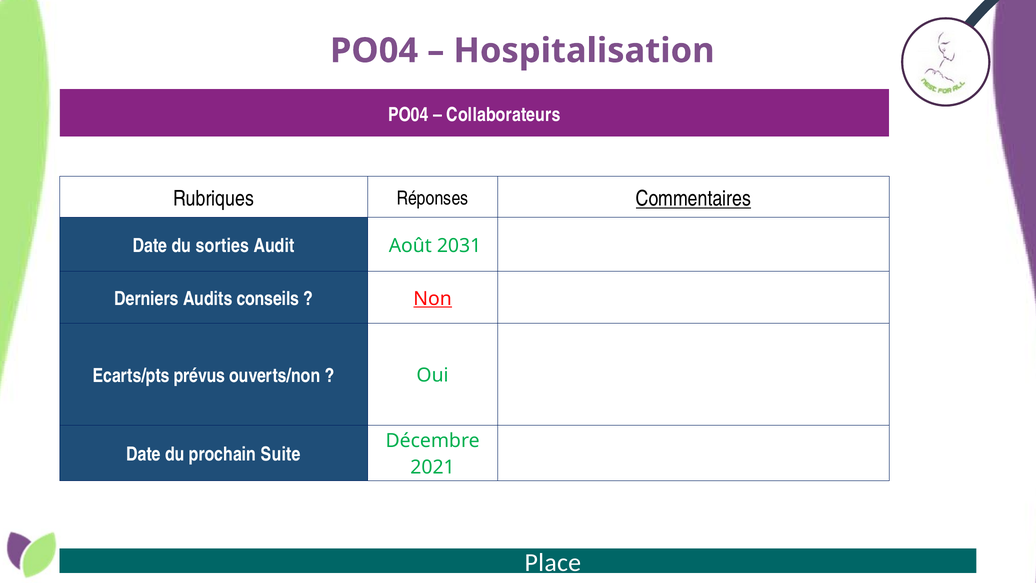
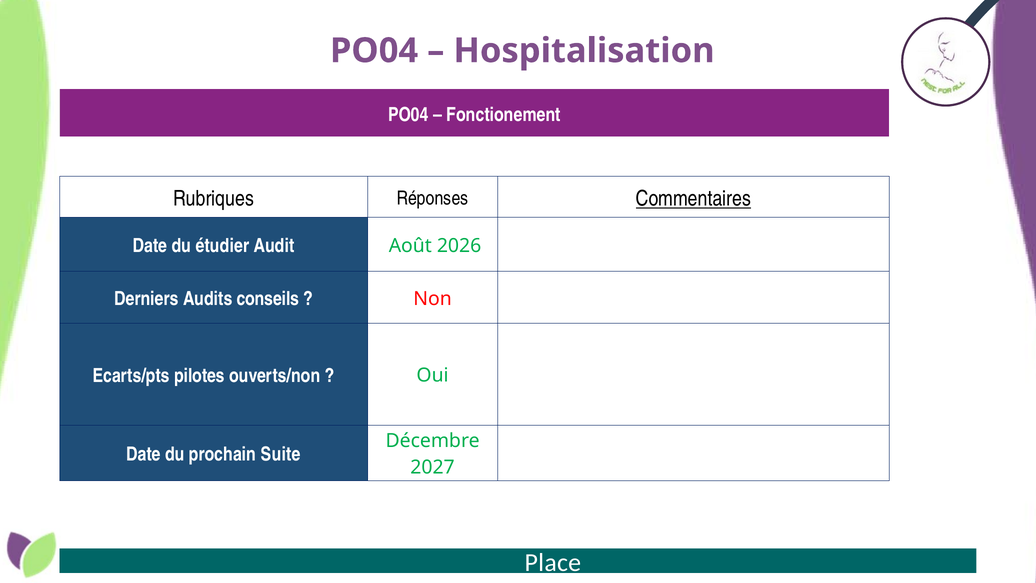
Collaborateurs: Collaborateurs -> Fonctionement (504, 115)
sorties: sorties -> étudier (222, 246)
2031: 2031 -> 2026 (459, 246)
Non underline: present -> none (433, 299)
prévus: prévus -> pilotes (200, 376)
2021: 2021 -> 2027 (433, 467)
